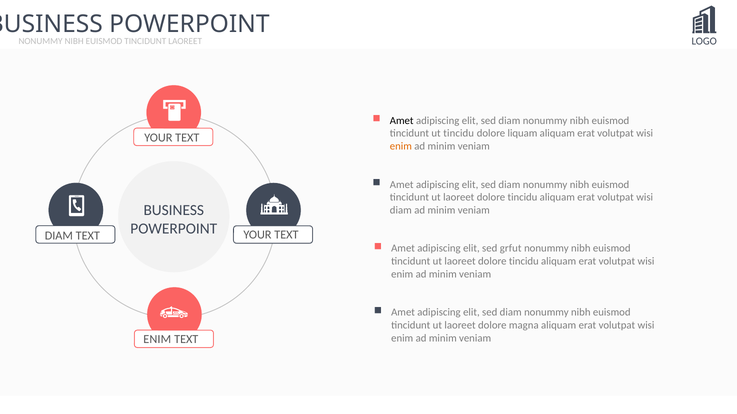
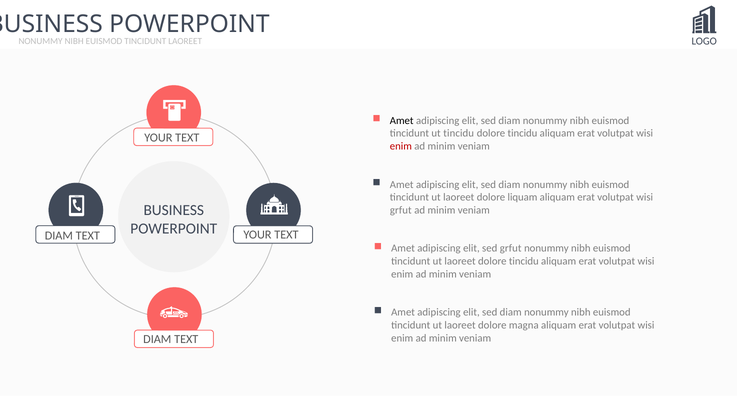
liquam: liquam -> tincidu (522, 134)
enim colour: orange -> red (401, 146)
tincidu: tincidu -> liquam (522, 198)
diam: diam -> grfut (401, 211)
ENIM: ENIM -> DIAM (157, 340)
